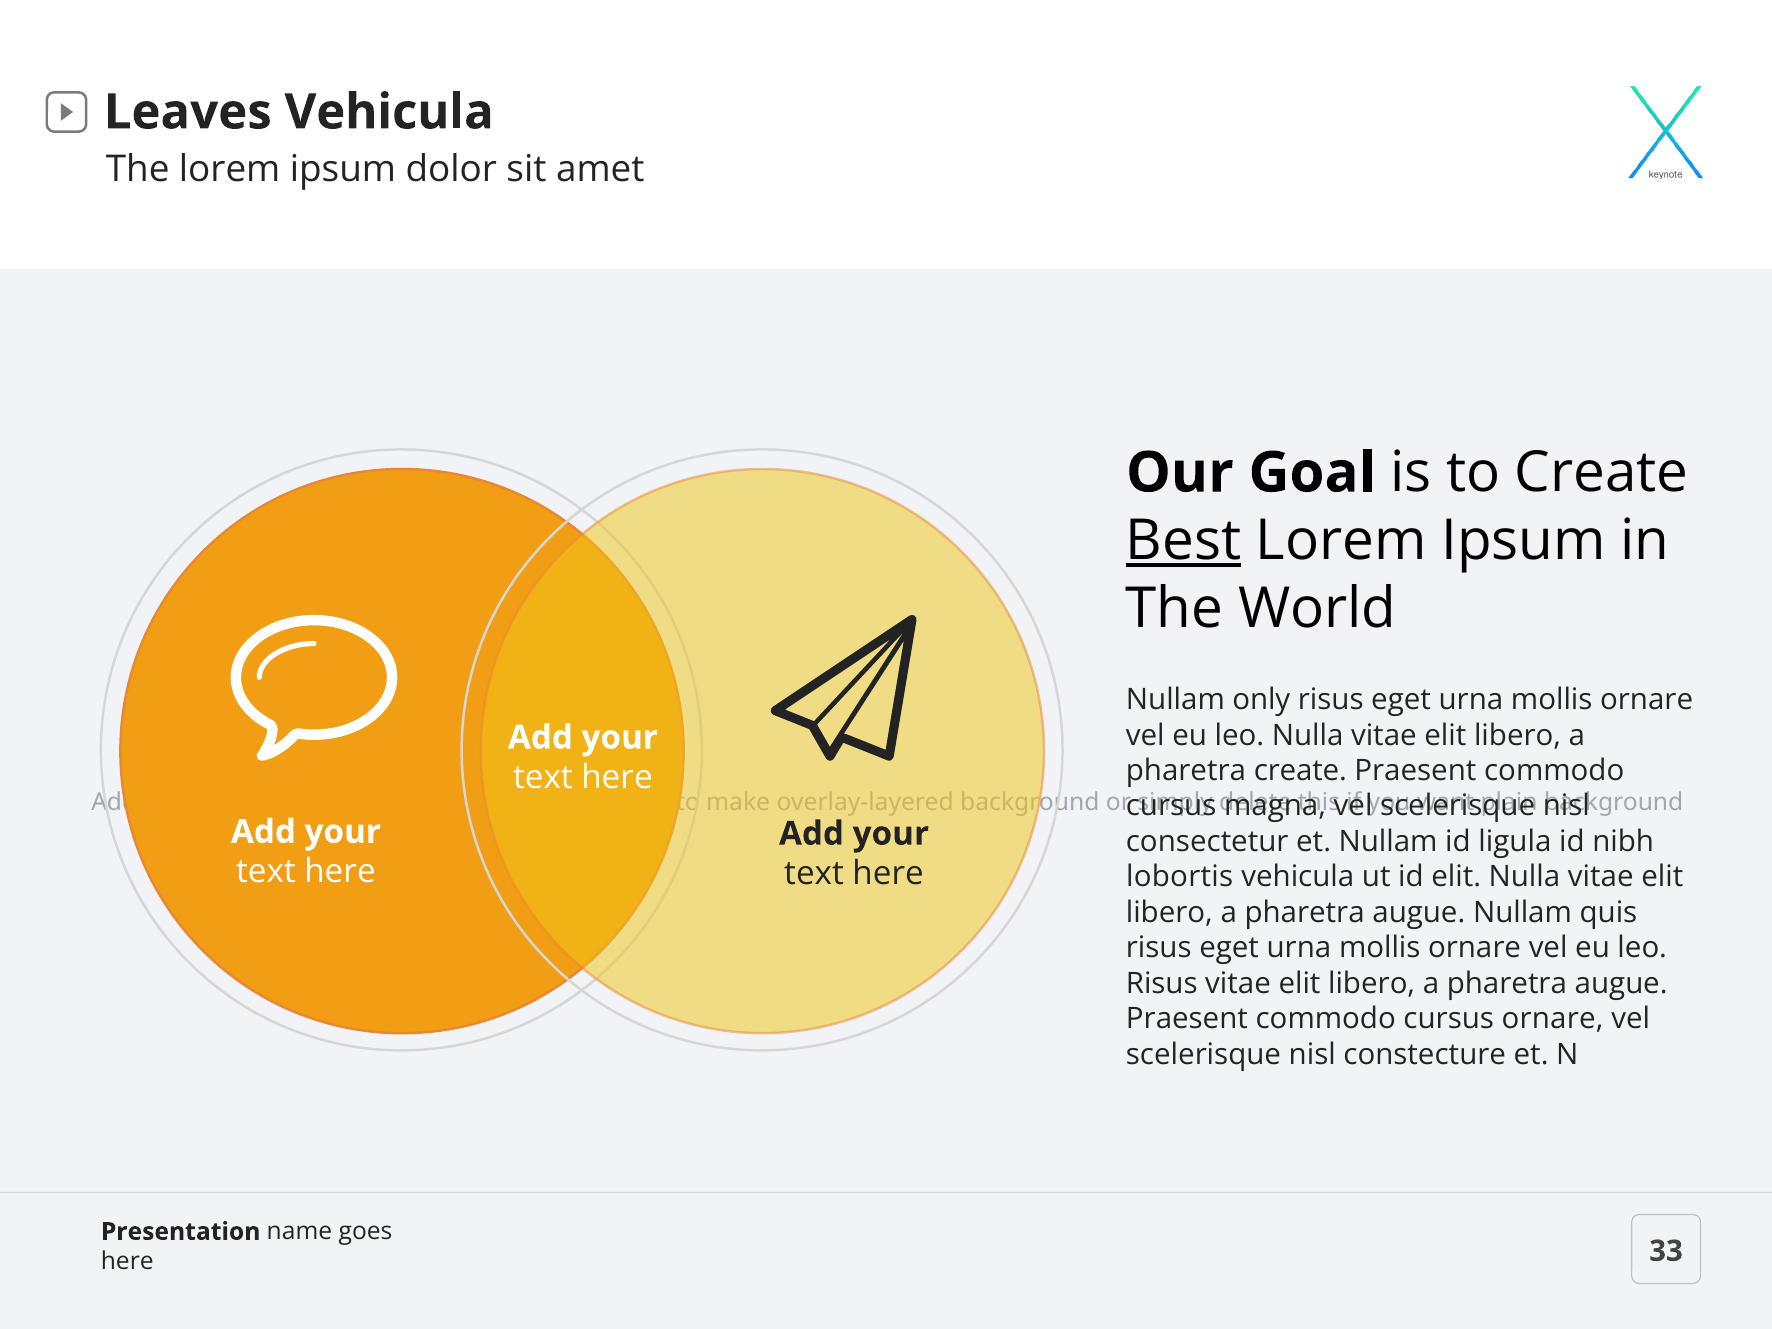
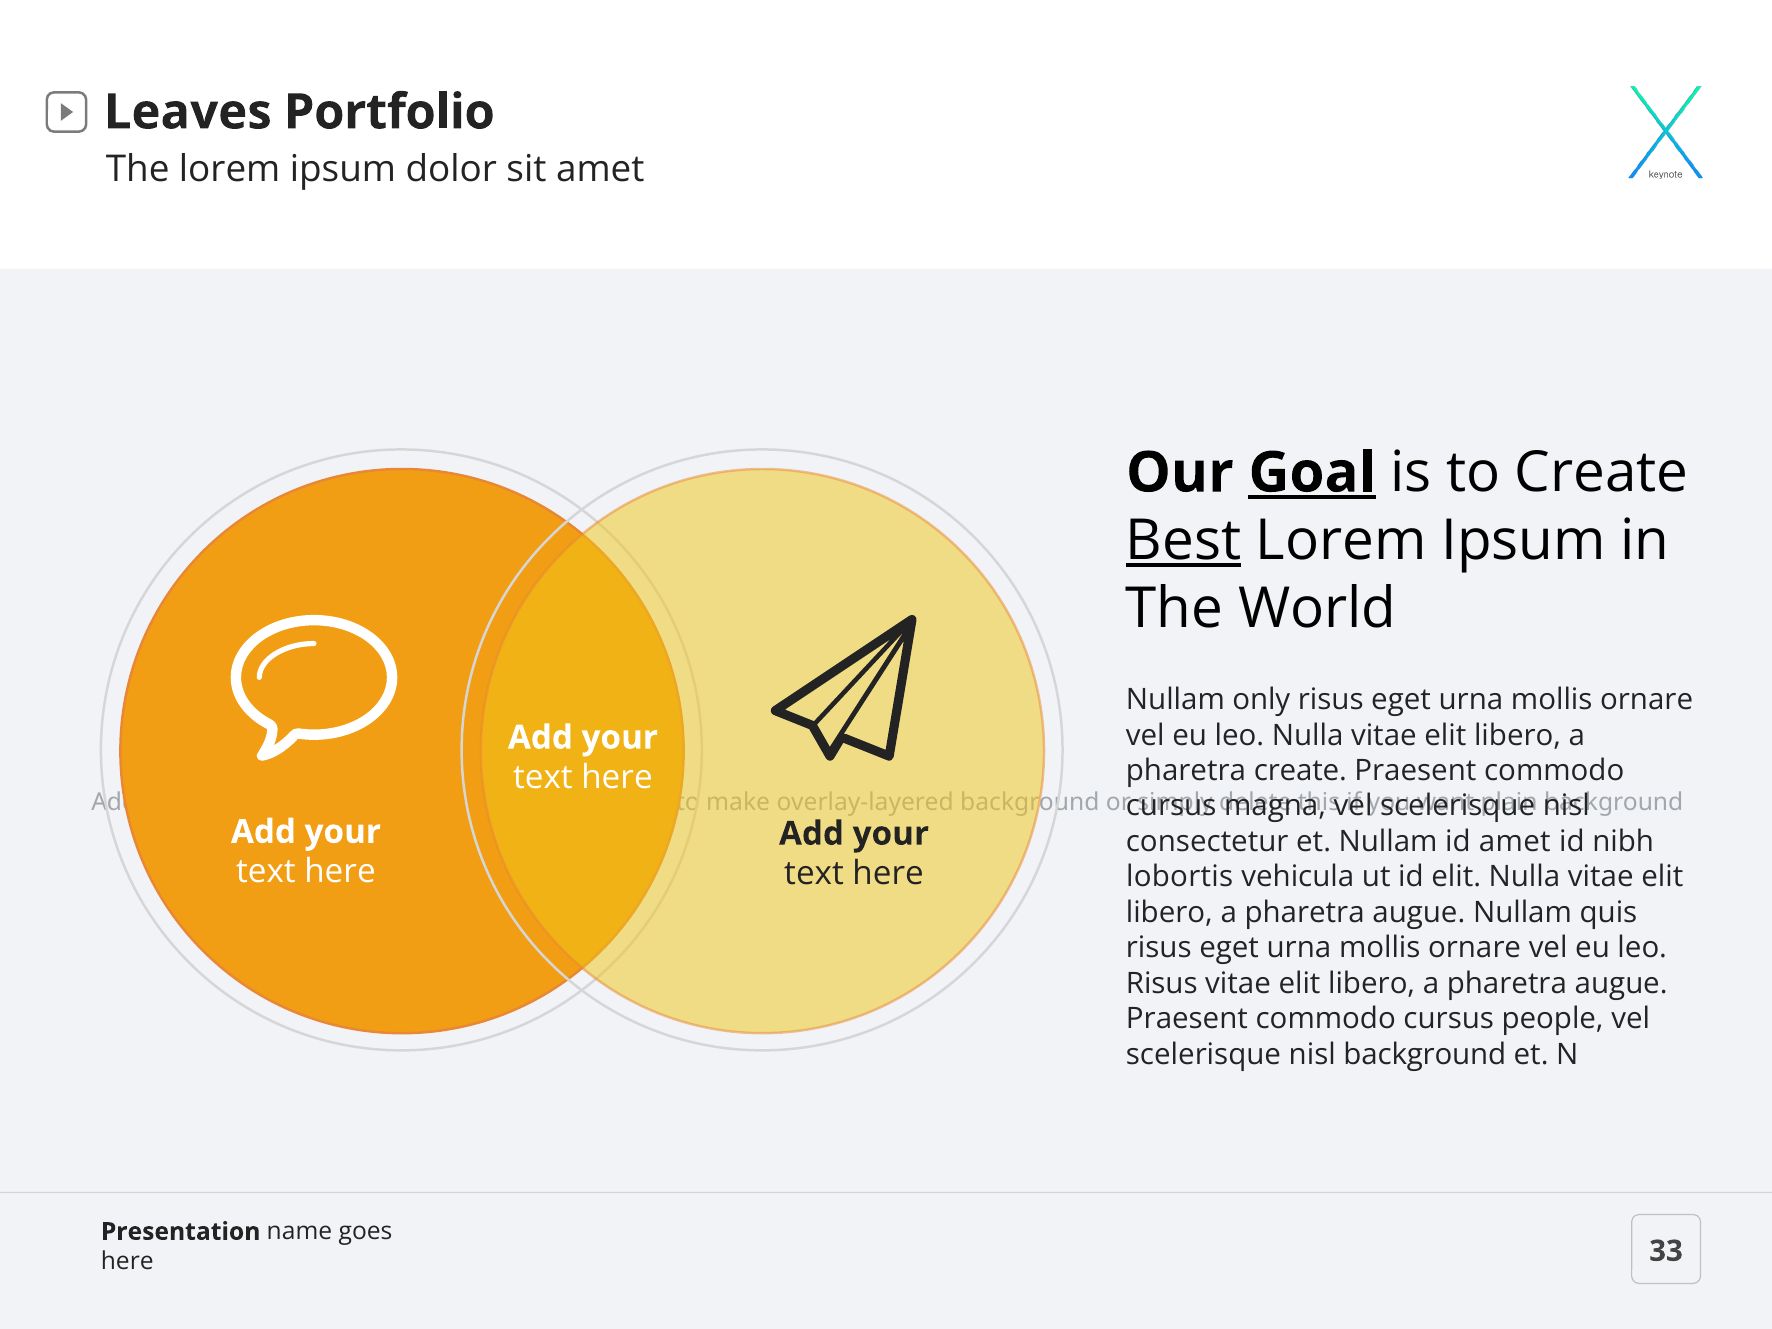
Leaves Vehicula: Vehicula -> Portfolio (389, 112)
Goal underline: none -> present (1312, 473)
id ligula: ligula -> amet (1515, 842)
cursus ornare: ornare -> people (1553, 1019)
nisl constecture: constecture -> background (1425, 1054)
